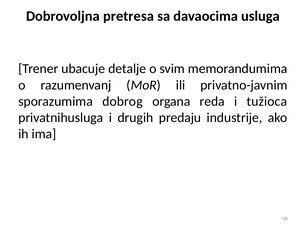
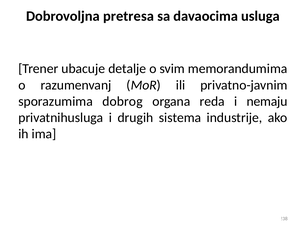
tužioca: tužioca -> nemaju (267, 102)
predaju: predaju -> sistema (180, 118)
